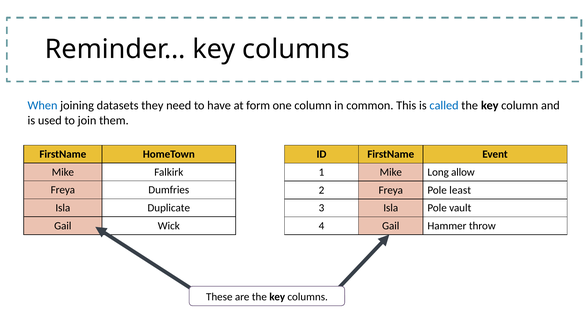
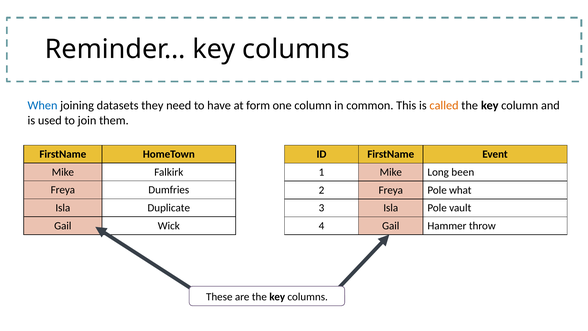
called colour: blue -> orange (444, 106)
allow: allow -> been (463, 172)
least: least -> what (460, 190)
